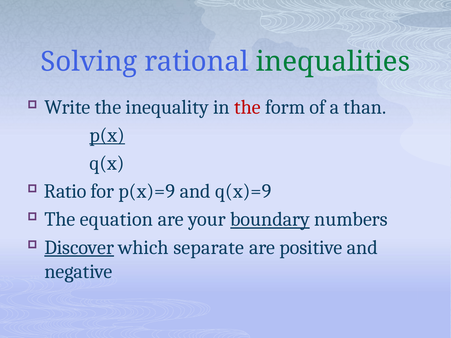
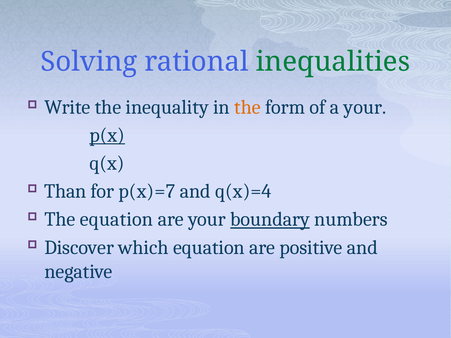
the colour: red -> orange (247, 107)
a than: than -> your (365, 107)
Ratio: Ratio -> Than (65, 191)
p(x)=9: p(x)=9 -> p(x)=7 (147, 191)
q(x)=9: q(x)=9 -> q(x)=4 (243, 191)
Discover underline: present -> none (79, 248)
which separate: separate -> equation (209, 248)
